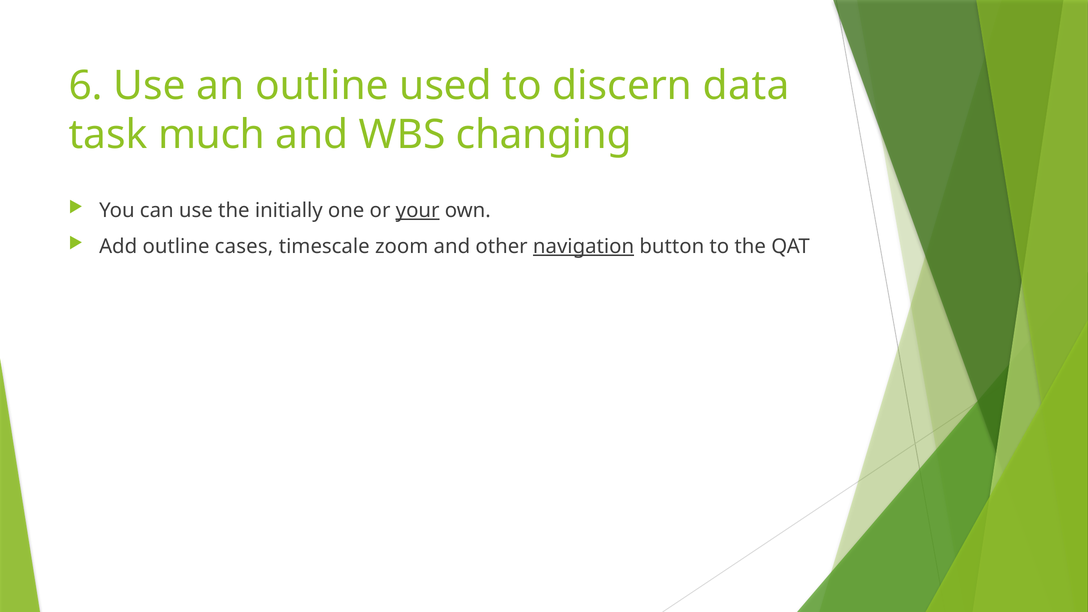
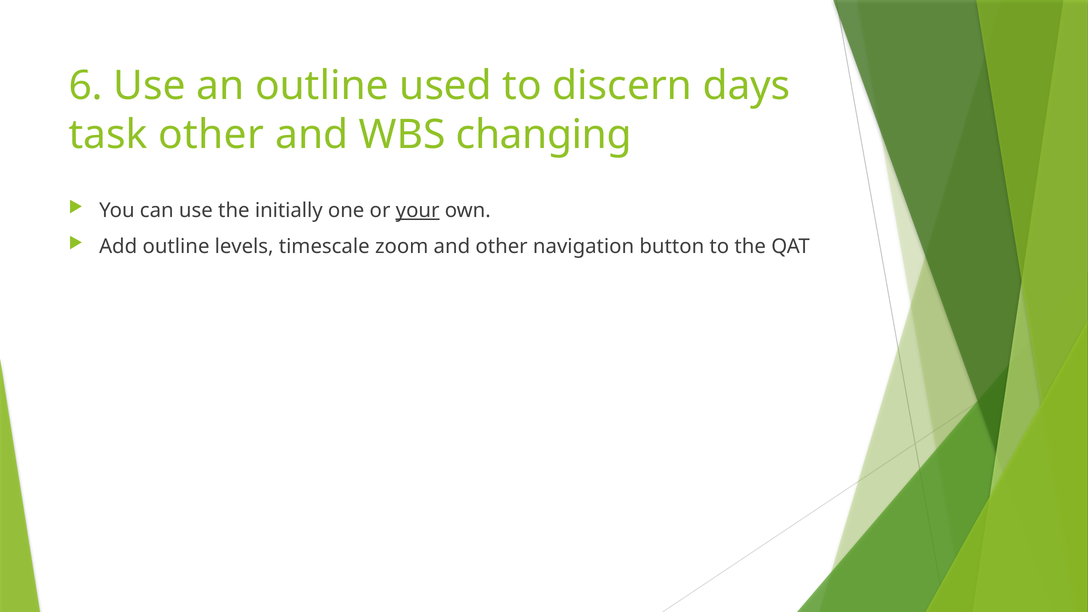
data: data -> days (747, 86)
task much: much -> other (211, 135)
cases: cases -> levels (244, 246)
navigation underline: present -> none (584, 246)
